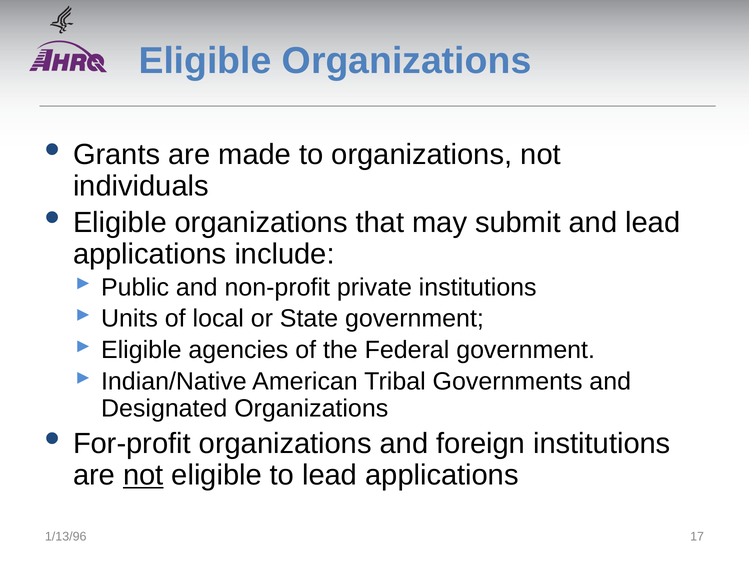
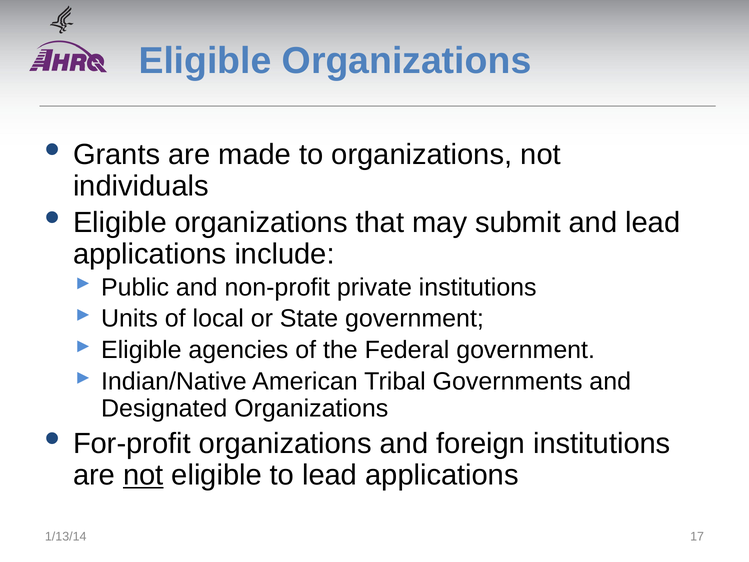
1/13/96: 1/13/96 -> 1/13/14 (66, 536)
